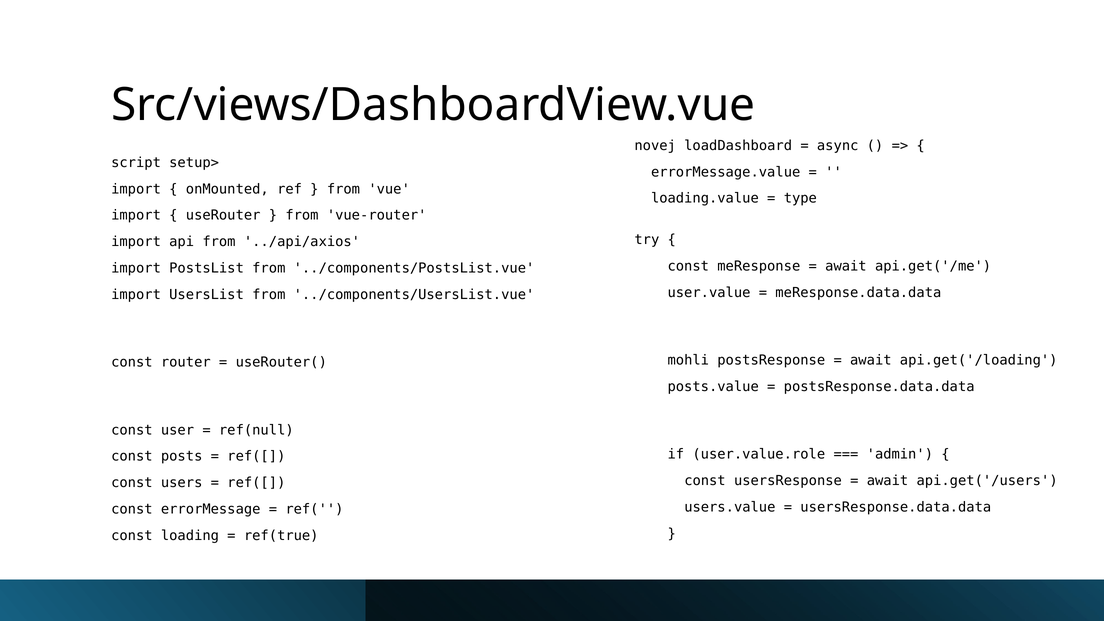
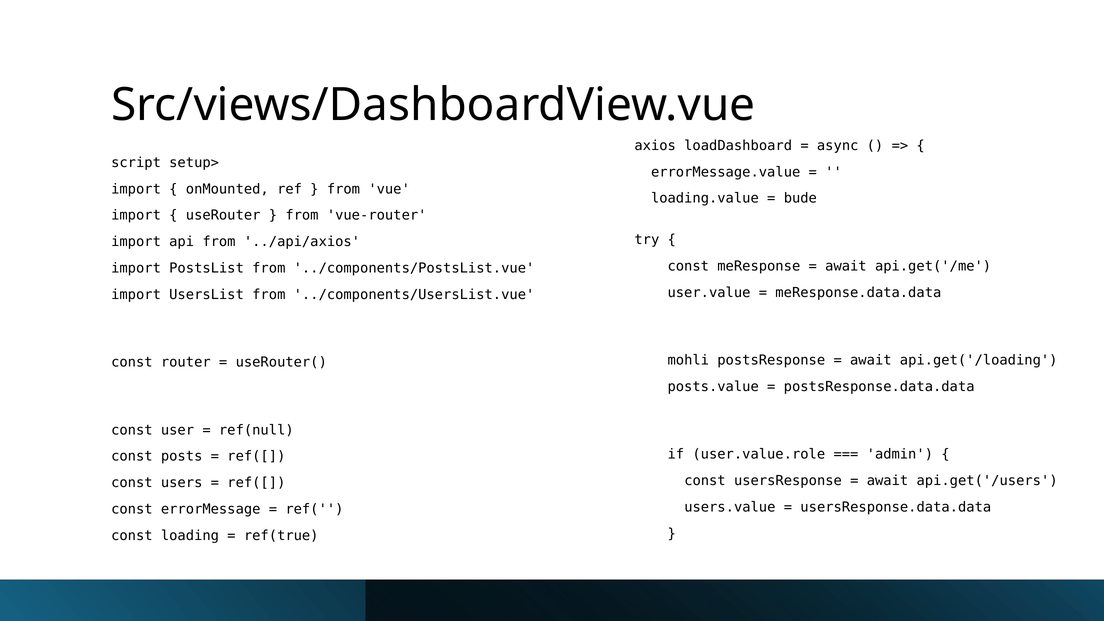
novej: novej -> axios (655, 146)
type: type -> bude (800, 198)
